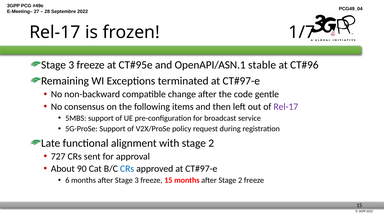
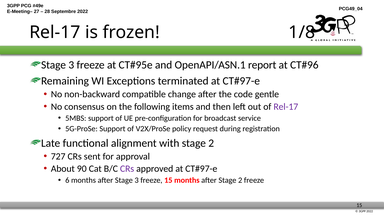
1/7: 1/7 -> 1/8 (302, 32)
stable: stable -> report (262, 65)
CRs colour: blue -> purple (127, 169)
